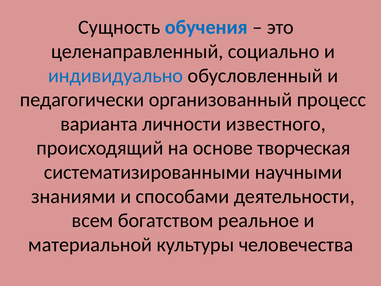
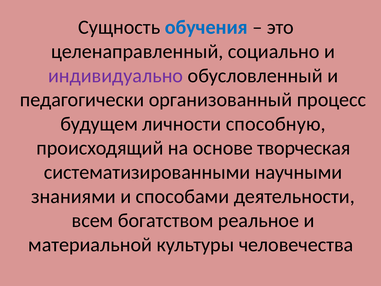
индивидуально colour: blue -> purple (116, 76)
варианта: варианта -> будущем (99, 124)
известного: известного -> способную (276, 124)
